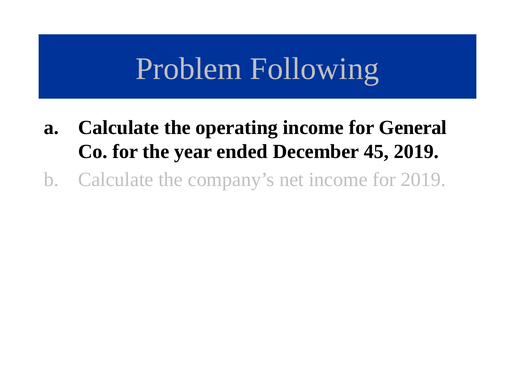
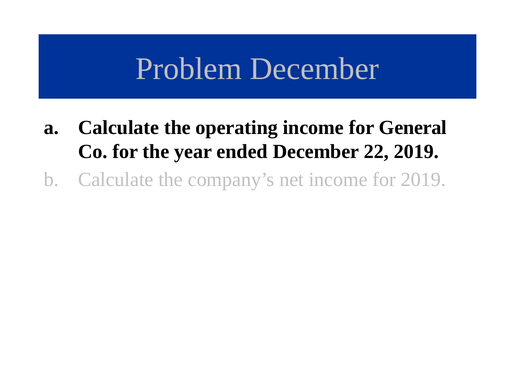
Problem Following: Following -> December (315, 69)
45: 45 -> 22 (376, 152)
